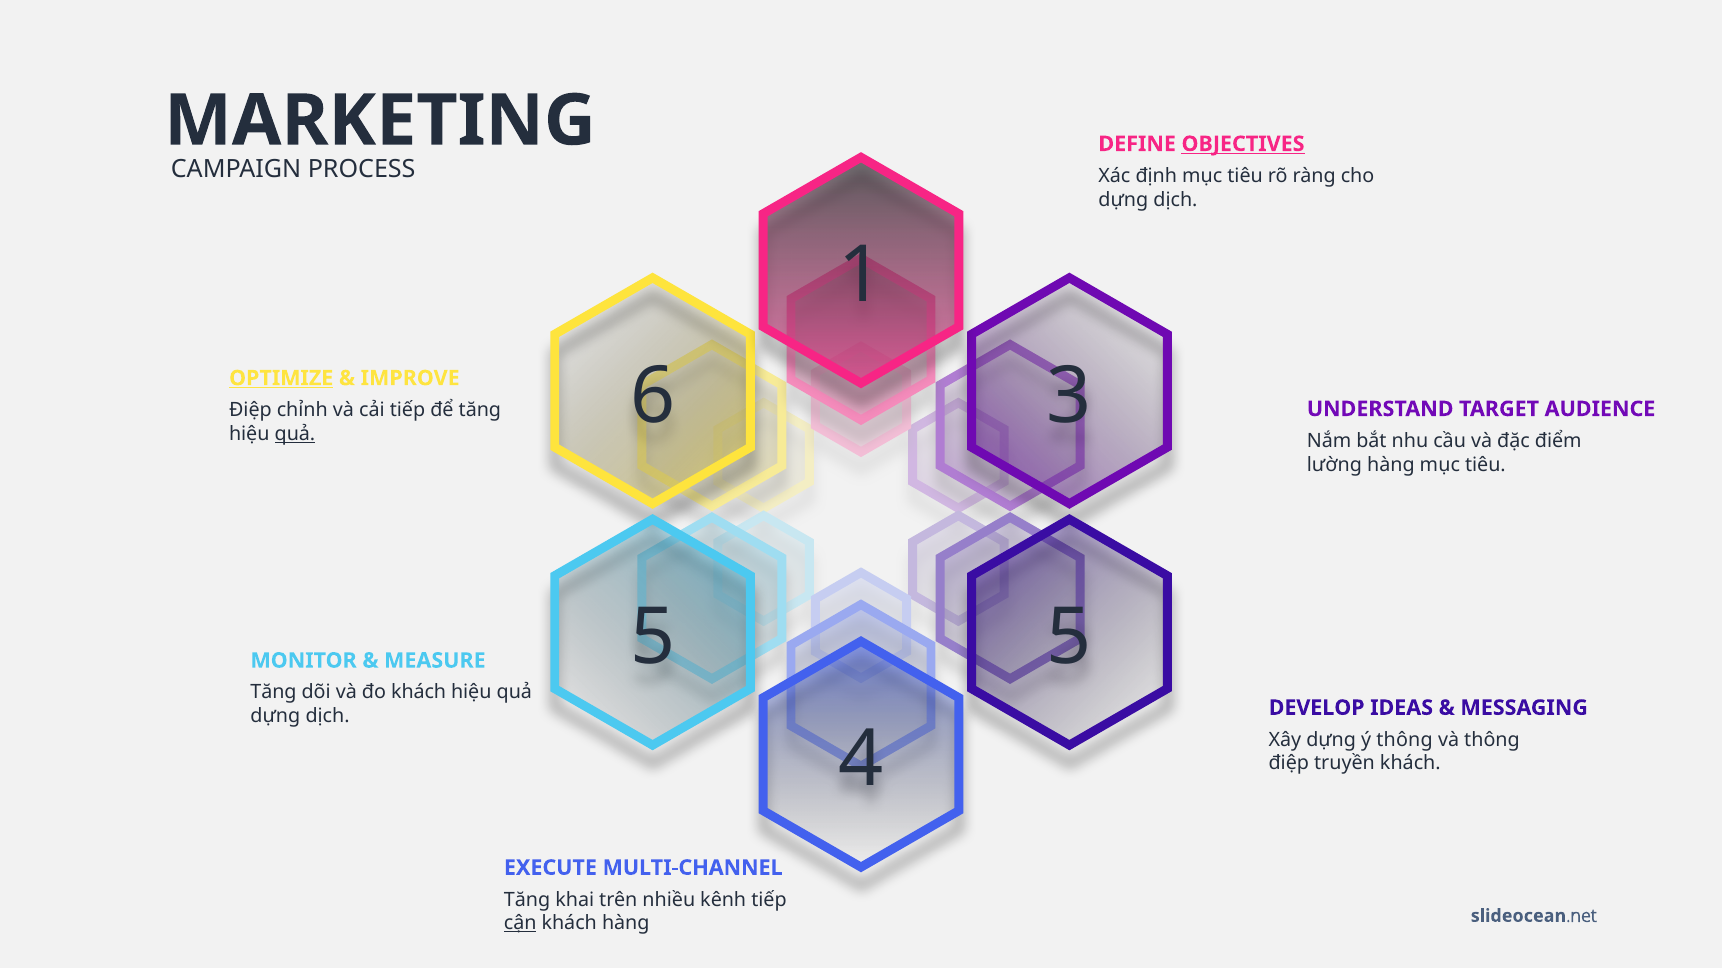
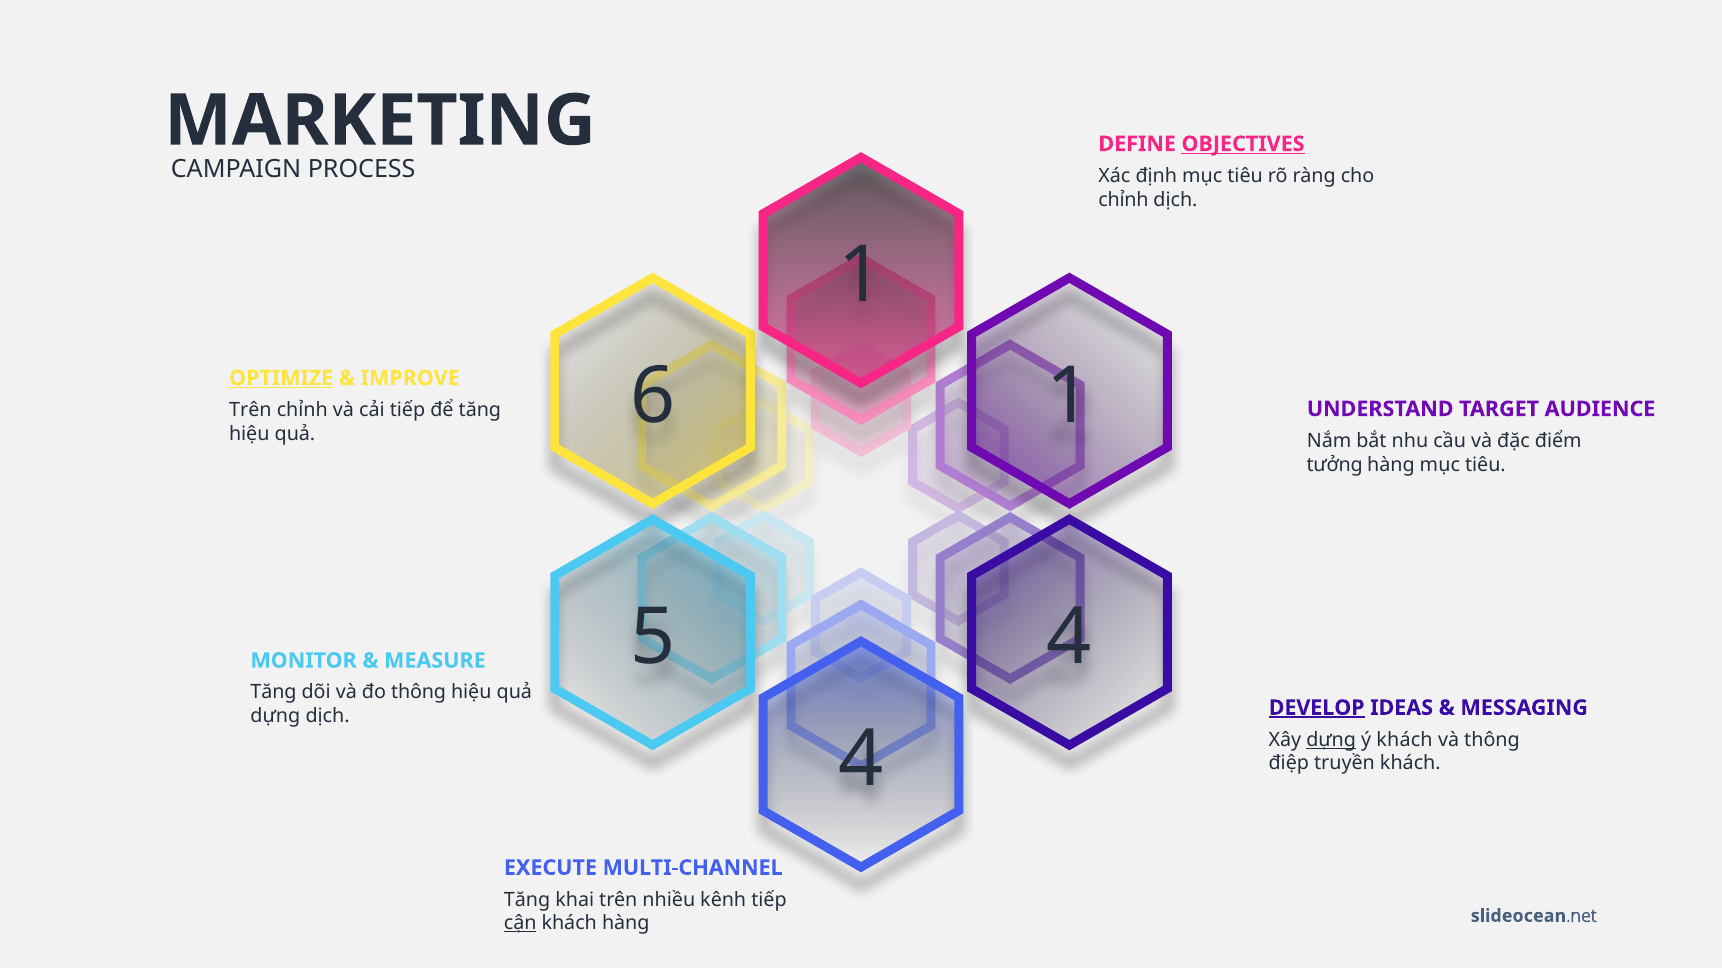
dựng: dựng -> chỉnh (1123, 200)
6 3: 3 -> 1 (1069, 396)
Điệp: Điệp -> Trên (250, 410)
quả underline: present -> none (295, 434)
lường: lường -> tưởng (1335, 465)
5 5: 5 -> 4 (1069, 638)
đo khách: khách -> thông (419, 693)
DEVELOP underline: none -> present (1317, 708)
dựng underline: none -> present (1331, 740)
ý thông: thông -> khách (1405, 740)
